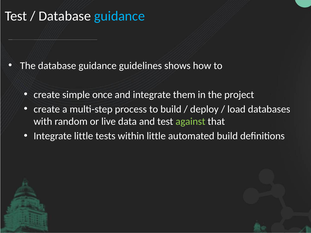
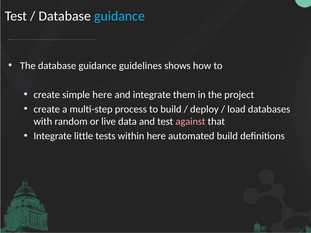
simple once: once -> here (102, 95)
against colour: light green -> pink (190, 122)
within little: little -> here (156, 136)
